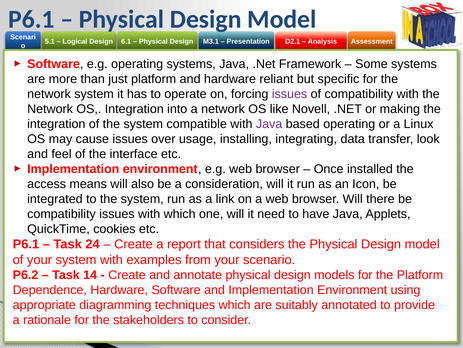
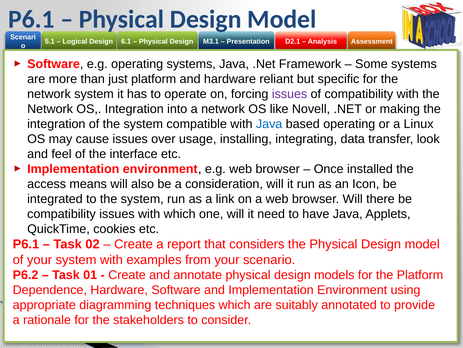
Java colour: purple -> blue (269, 124)
24: 24 -> 02 (93, 244)
14: 14 -> 01 (90, 274)
